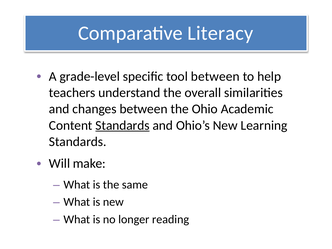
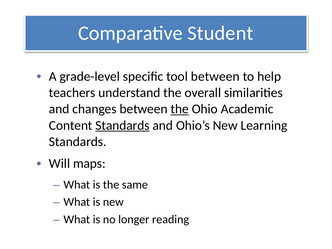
Literacy: Literacy -> Student (220, 33)
the underline: none -> present (180, 109)
make: make -> maps (89, 164)
